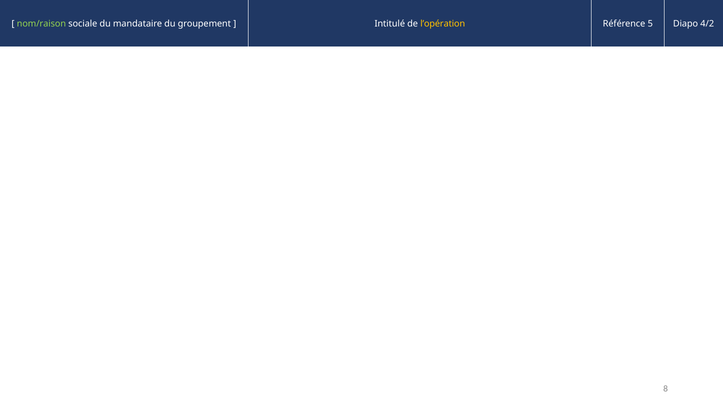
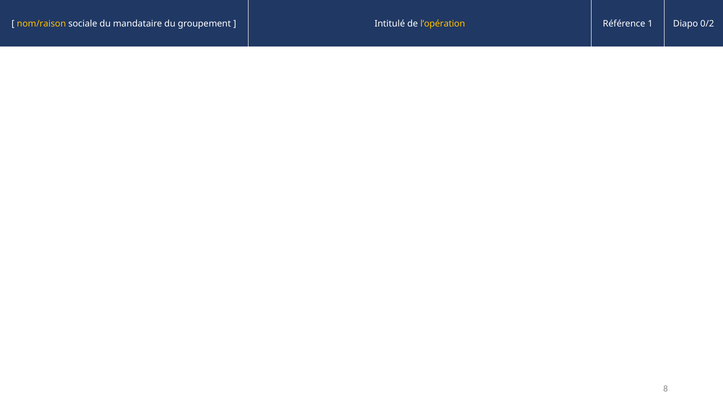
nom/raison colour: light green -> yellow (41, 24)
5: 5 -> 1 (650, 24)
4/2: 4/2 -> 0/2 (707, 24)
